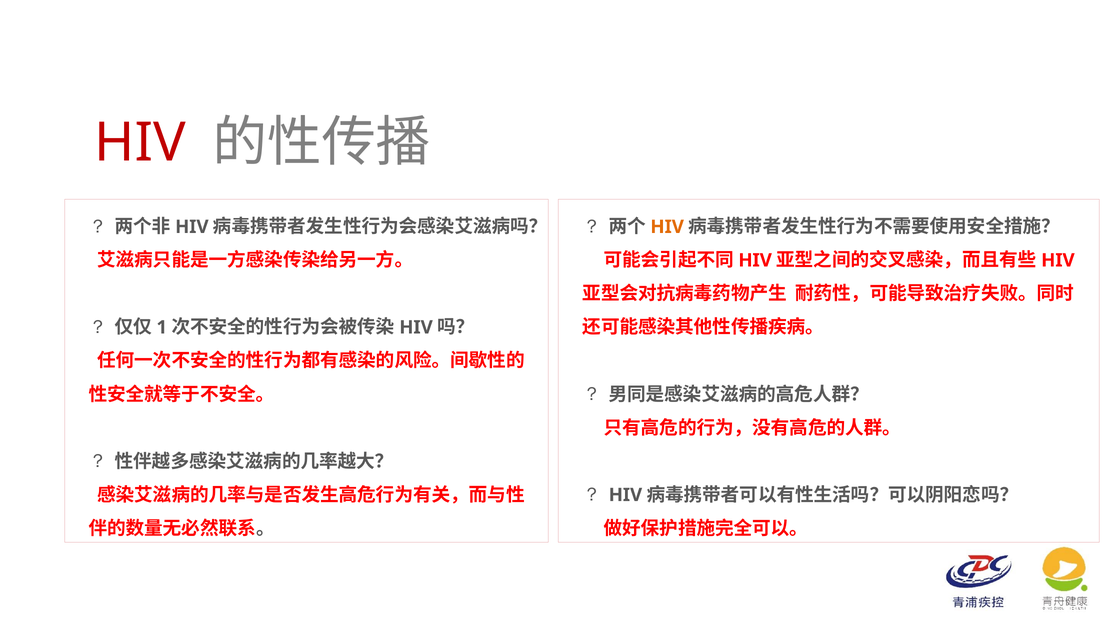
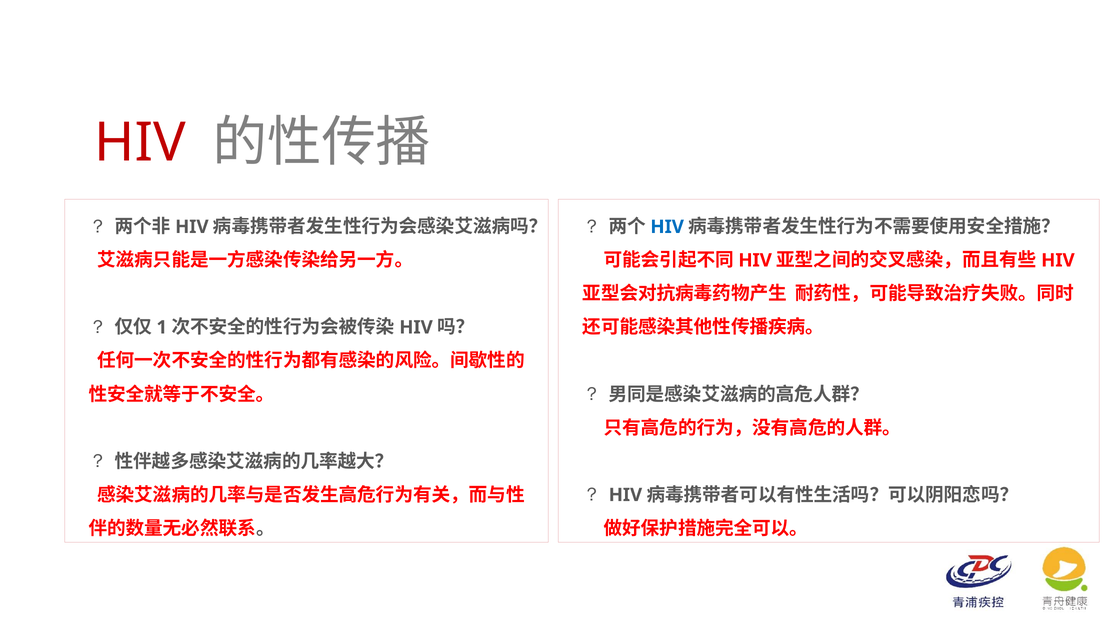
HIV colour: orange -> blue (667, 227)
